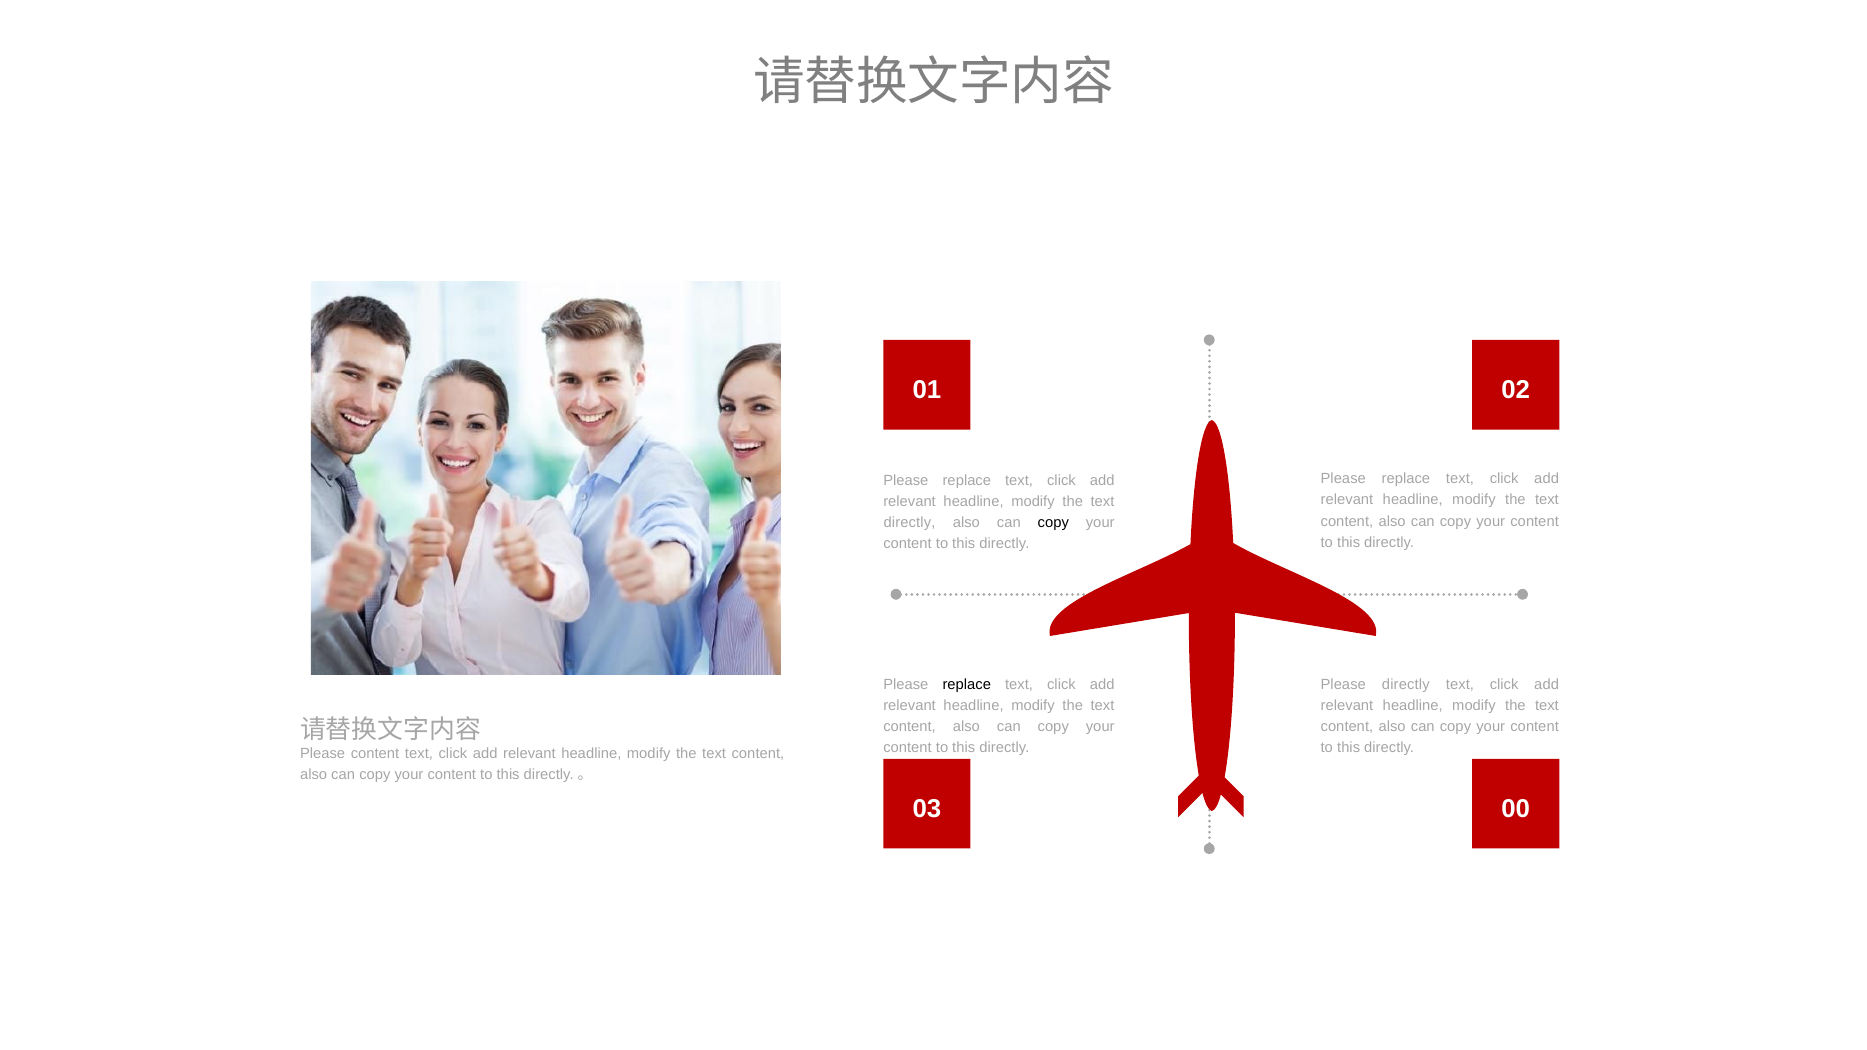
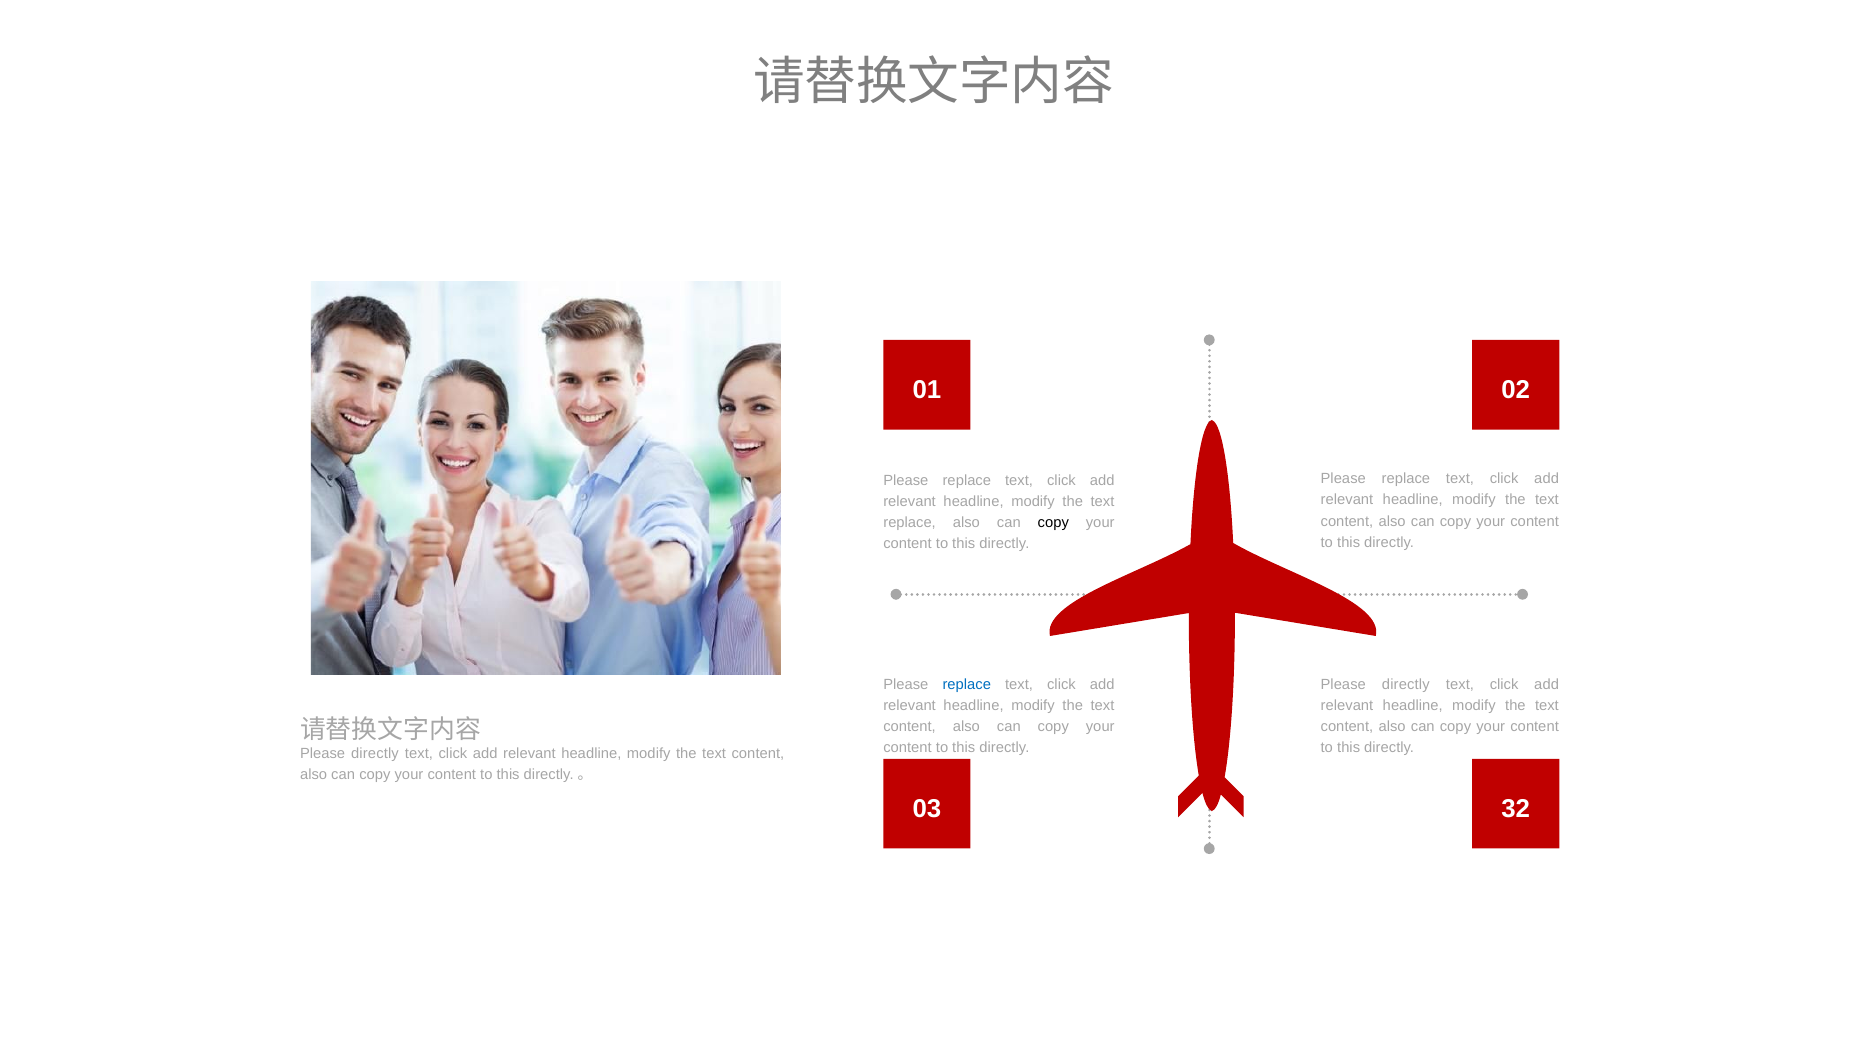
directly: directly -> replace (910, 523)
replace colour: black -> blue (967, 684)
content: content -> directly (375, 754)
00: 00 -> 32 (1516, 809)
